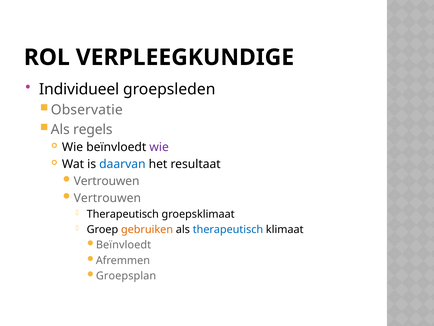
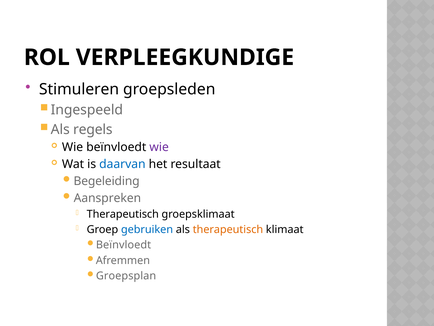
Individueel: Individueel -> Stimuleren (79, 89)
Observatie: Observatie -> Ingespeeld (87, 110)
Vertrouwen: Vertrouwen -> Begeleiding (107, 181)
Vertrouwen: Vertrouwen -> Aanspreken (107, 198)
gebruiken colour: orange -> blue (147, 229)
therapeutisch colour: blue -> orange (228, 229)
